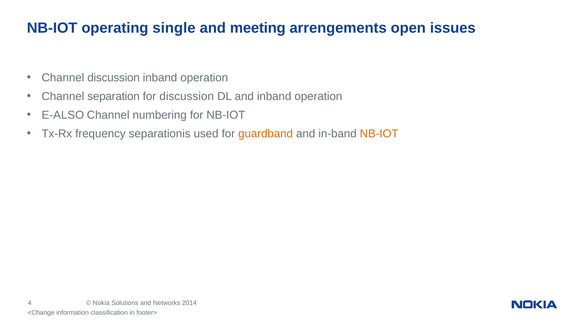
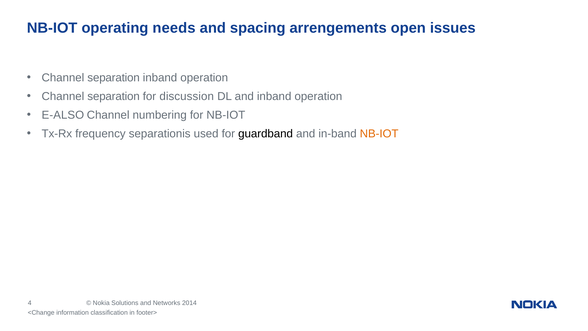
single: single -> needs (174, 28)
meeting: meeting -> spacing (258, 28)
discussion: discussion -> separation (114, 78)
guardband colour: orange -> black (266, 134)
